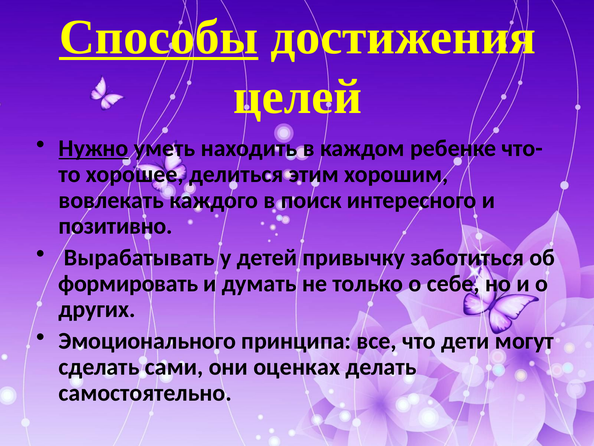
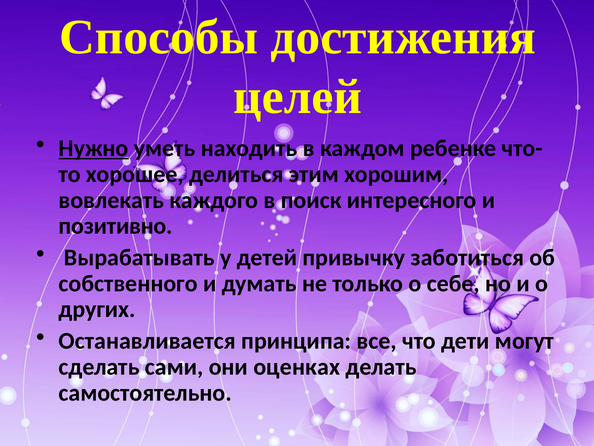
Способы underline: present -> none (159, 37)
формировать: формировать -> собственного (128, 283)
Эмоционального: Эмоционального -> Останавливается (147, 341)
